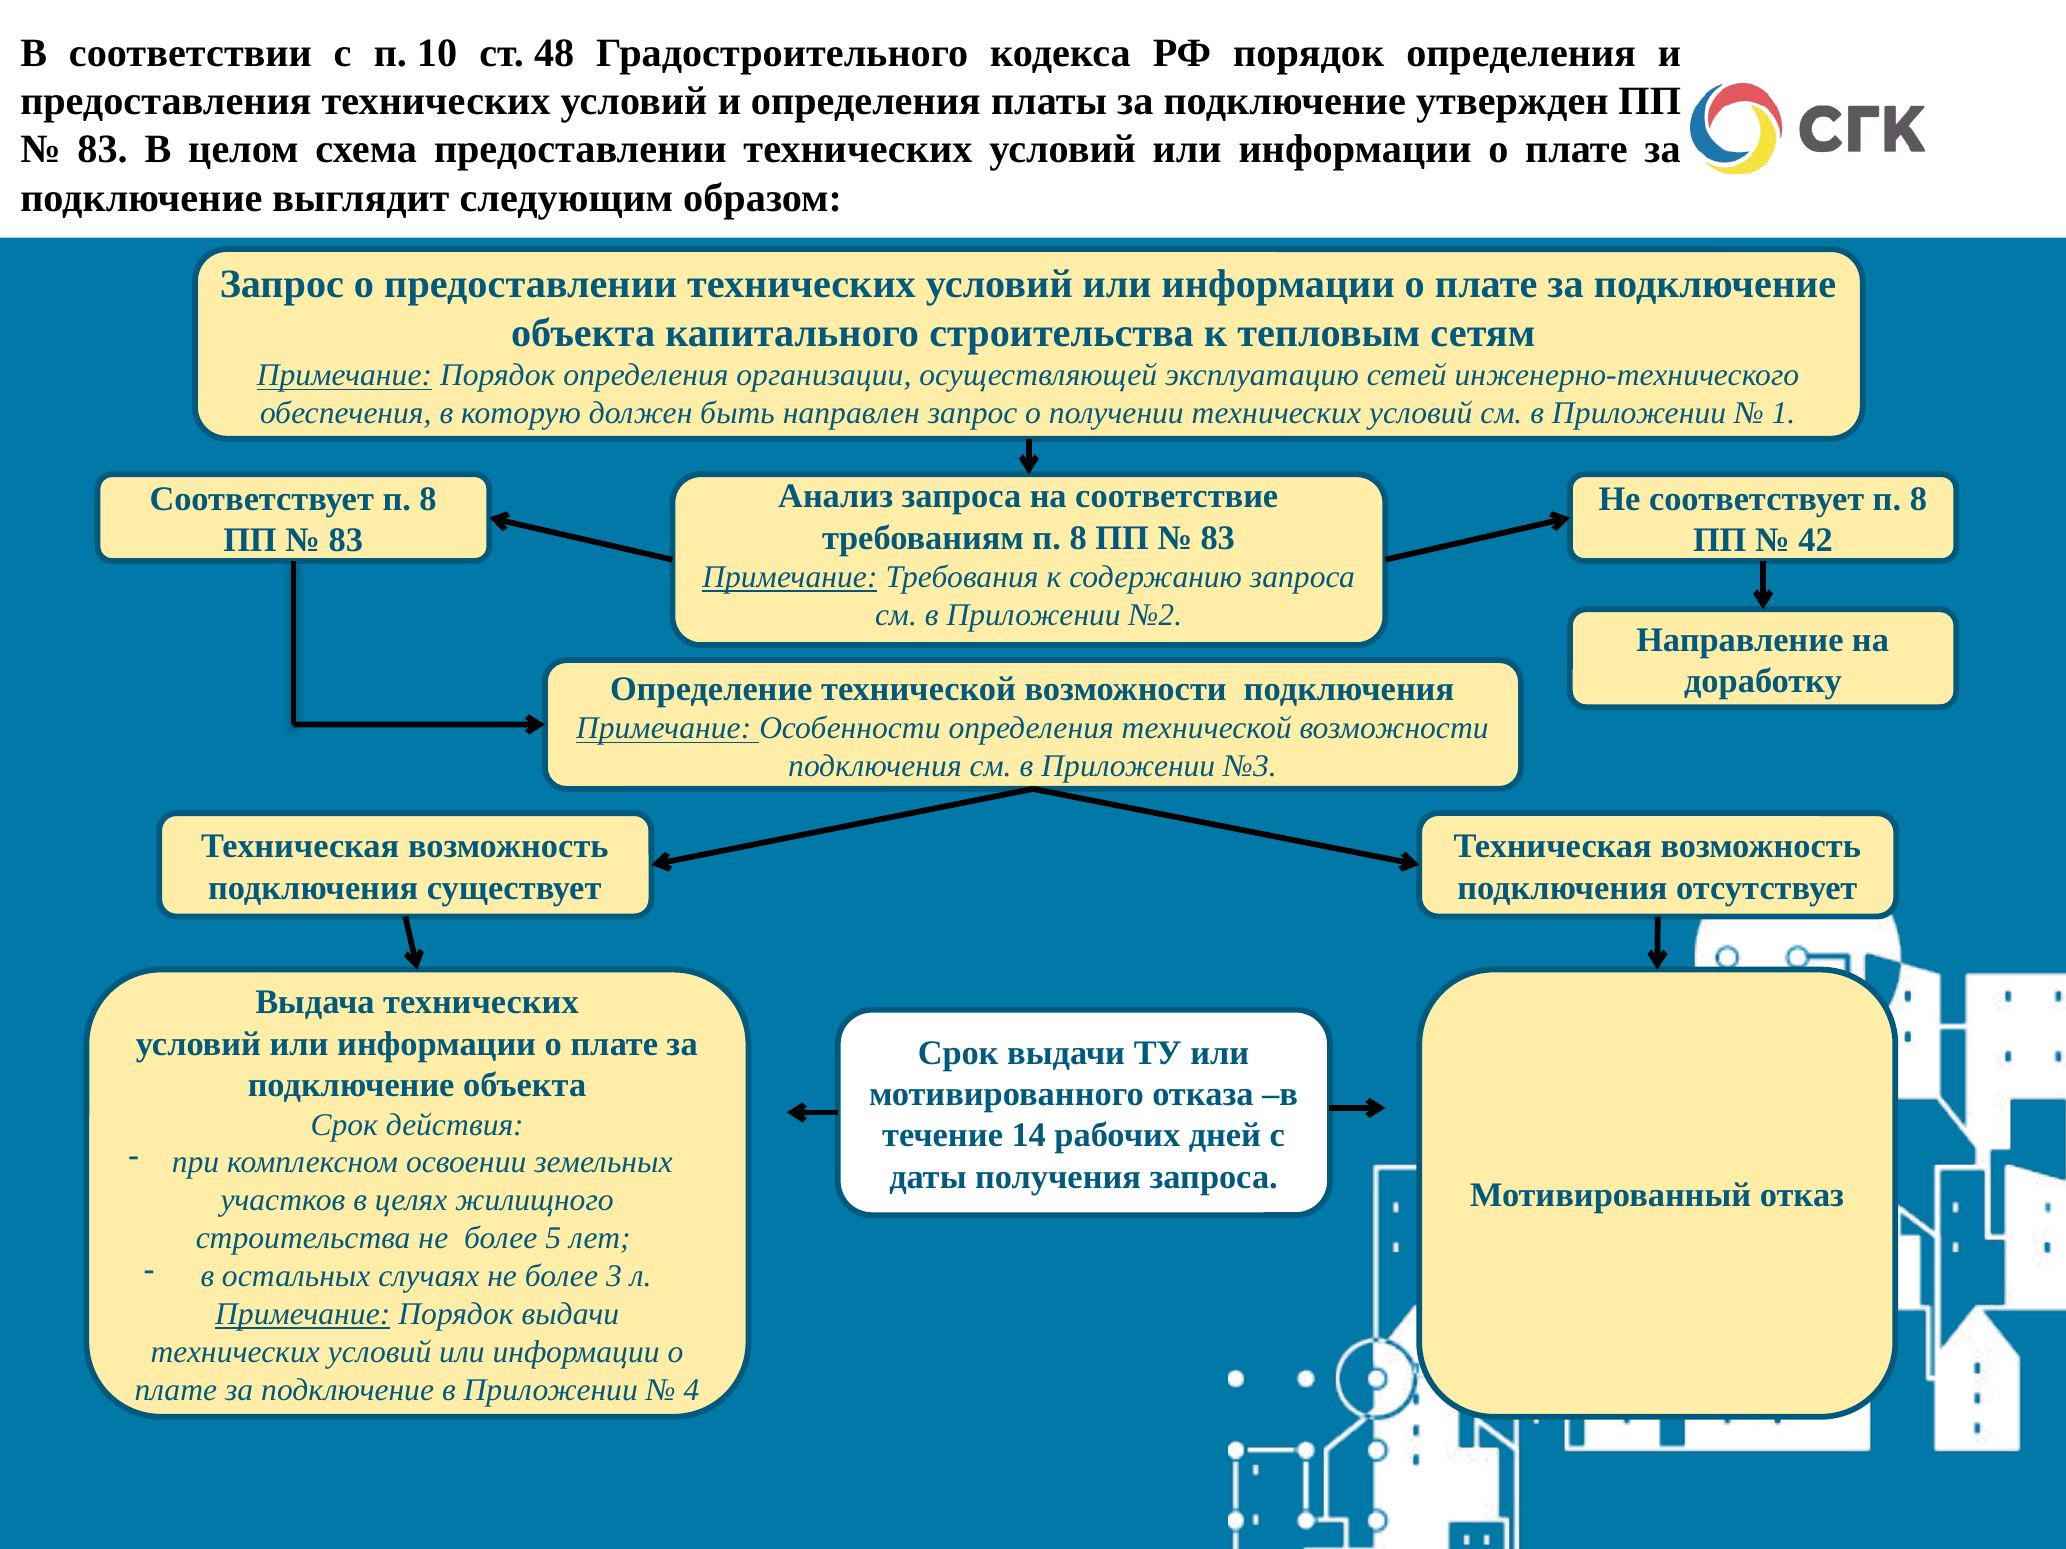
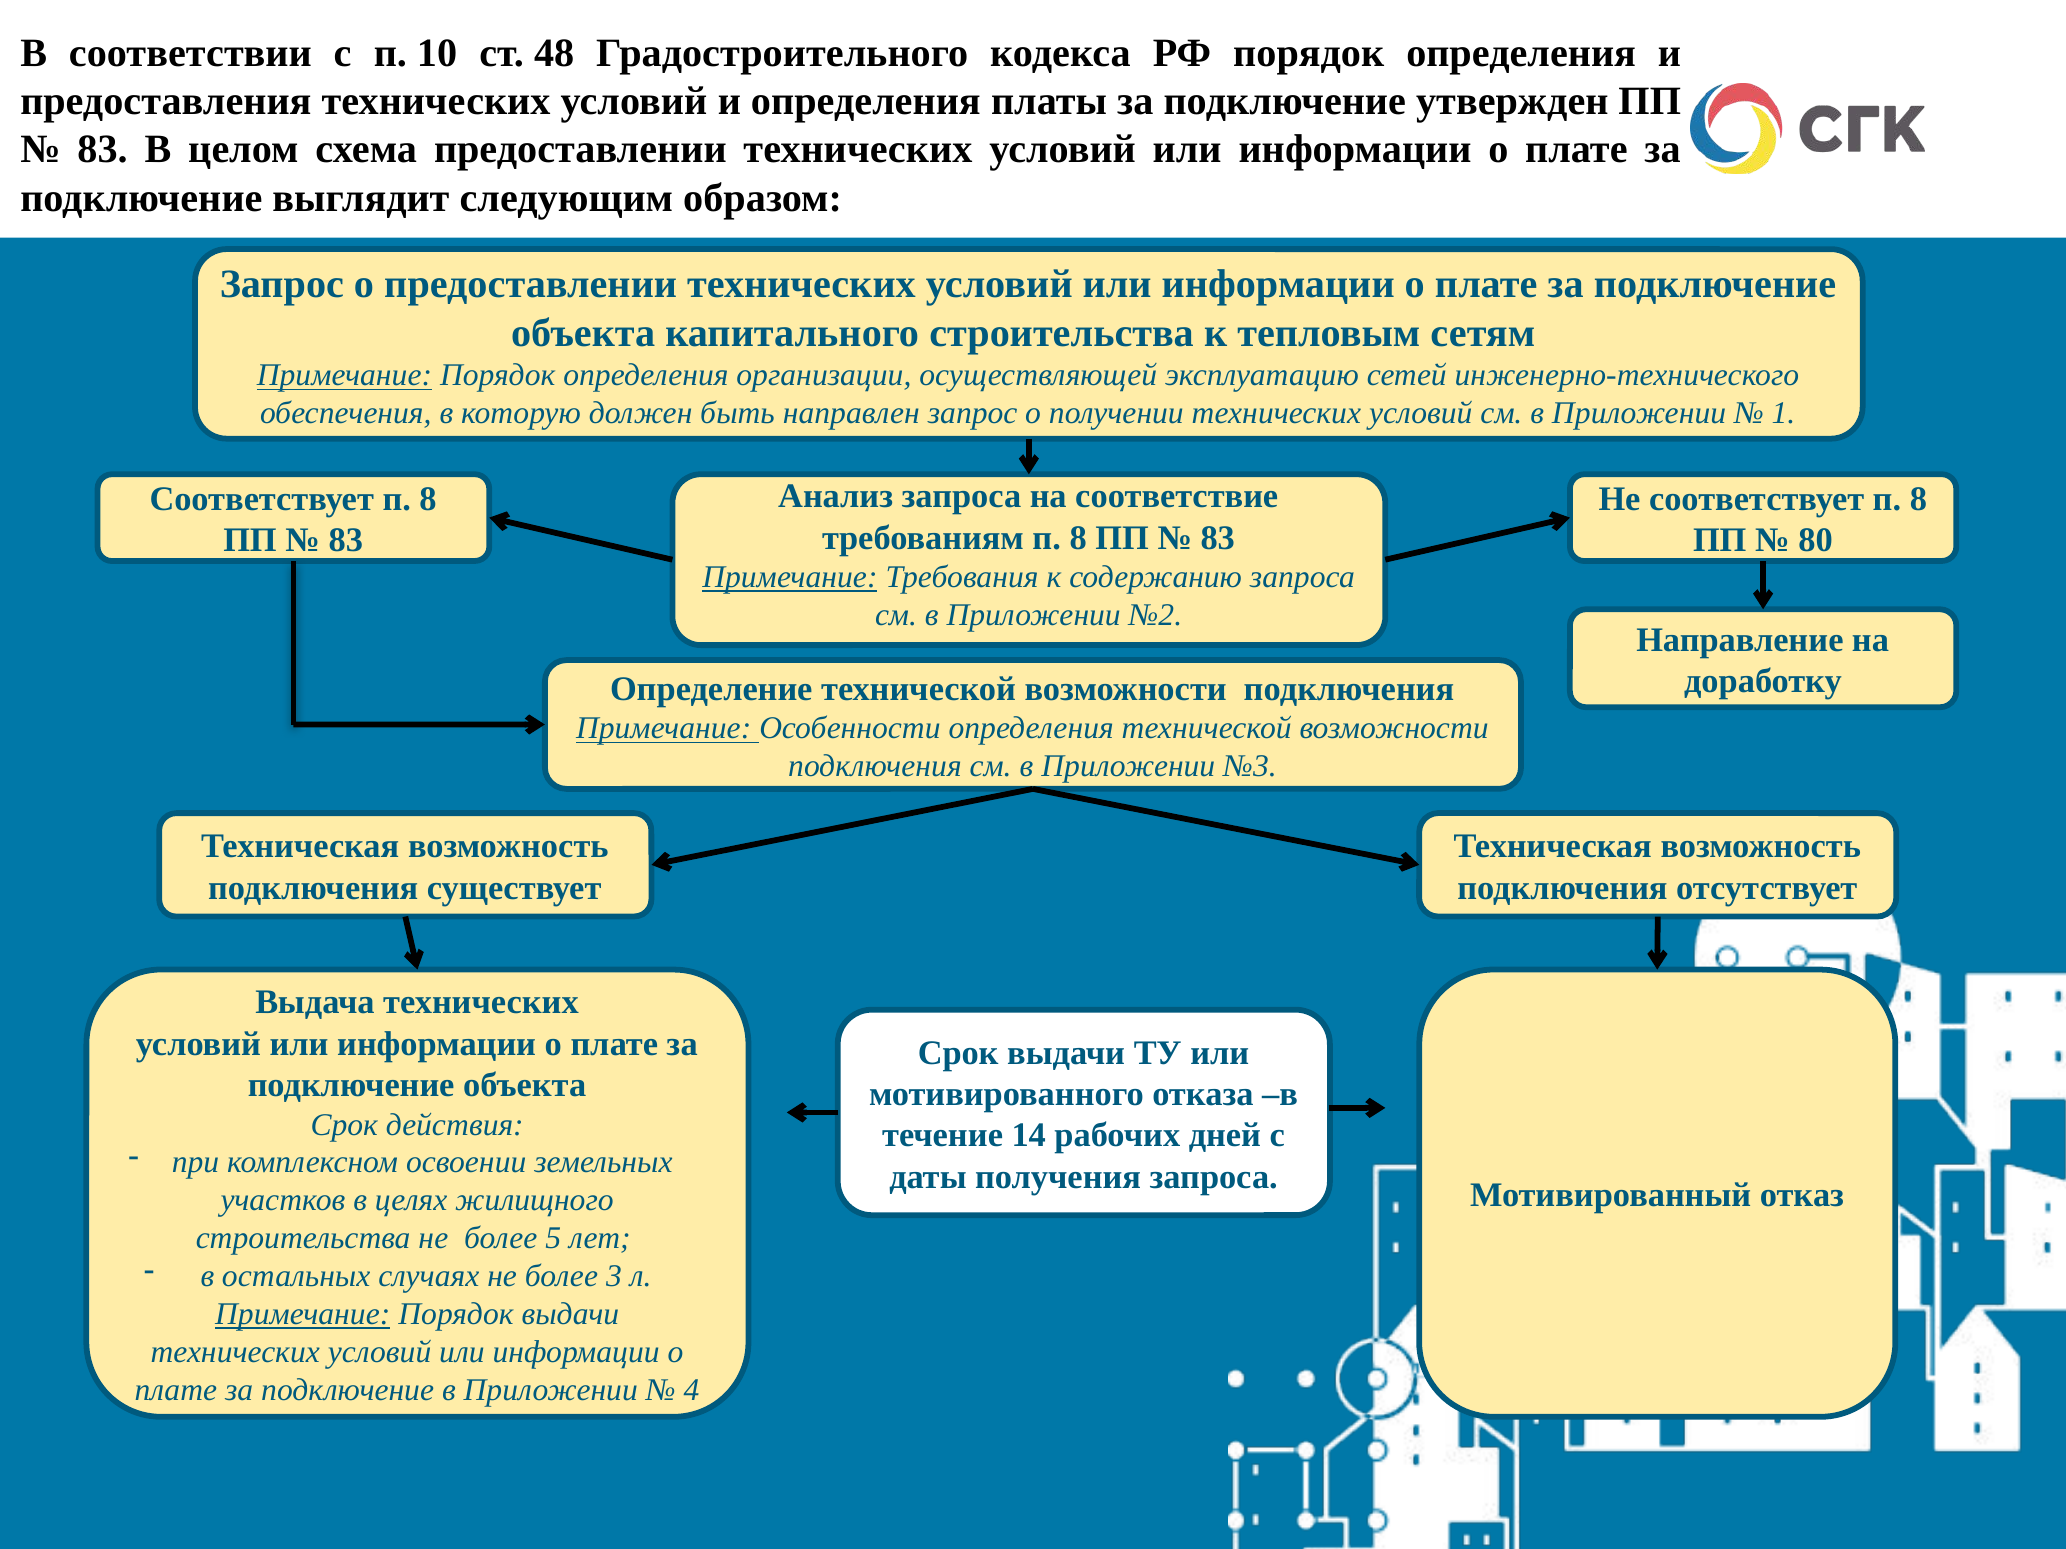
42: 42 -> 80 (1816, 541)
